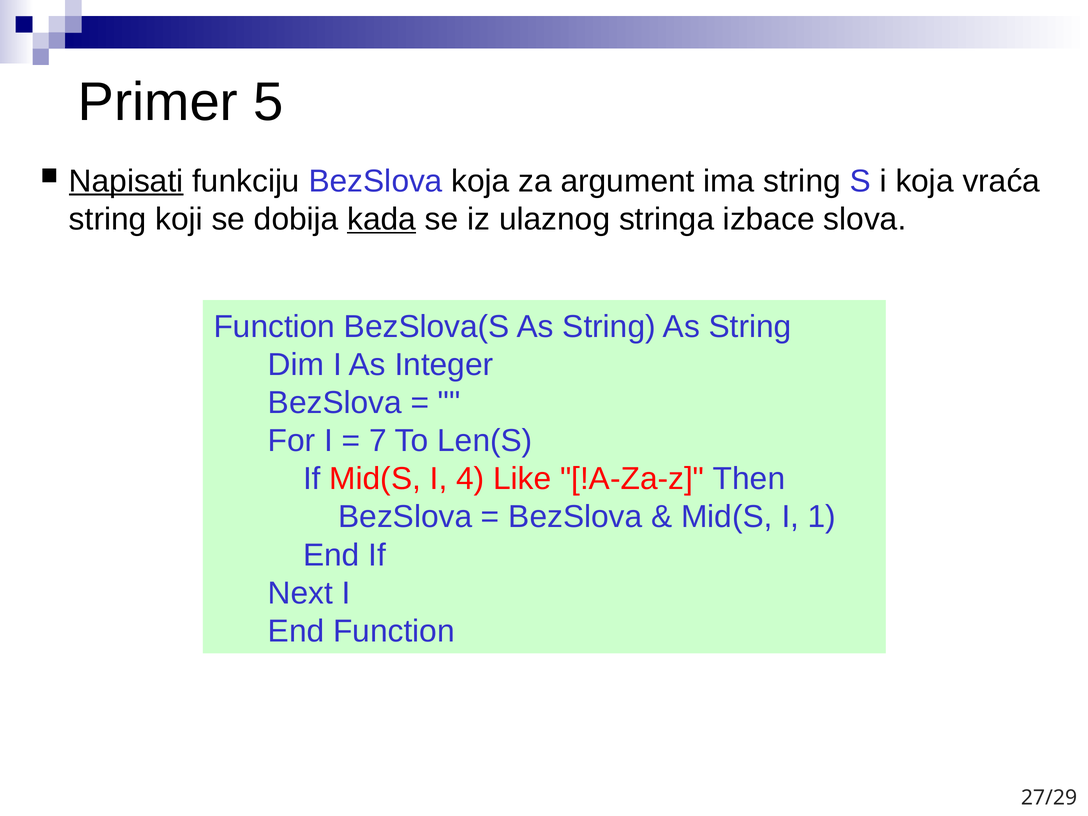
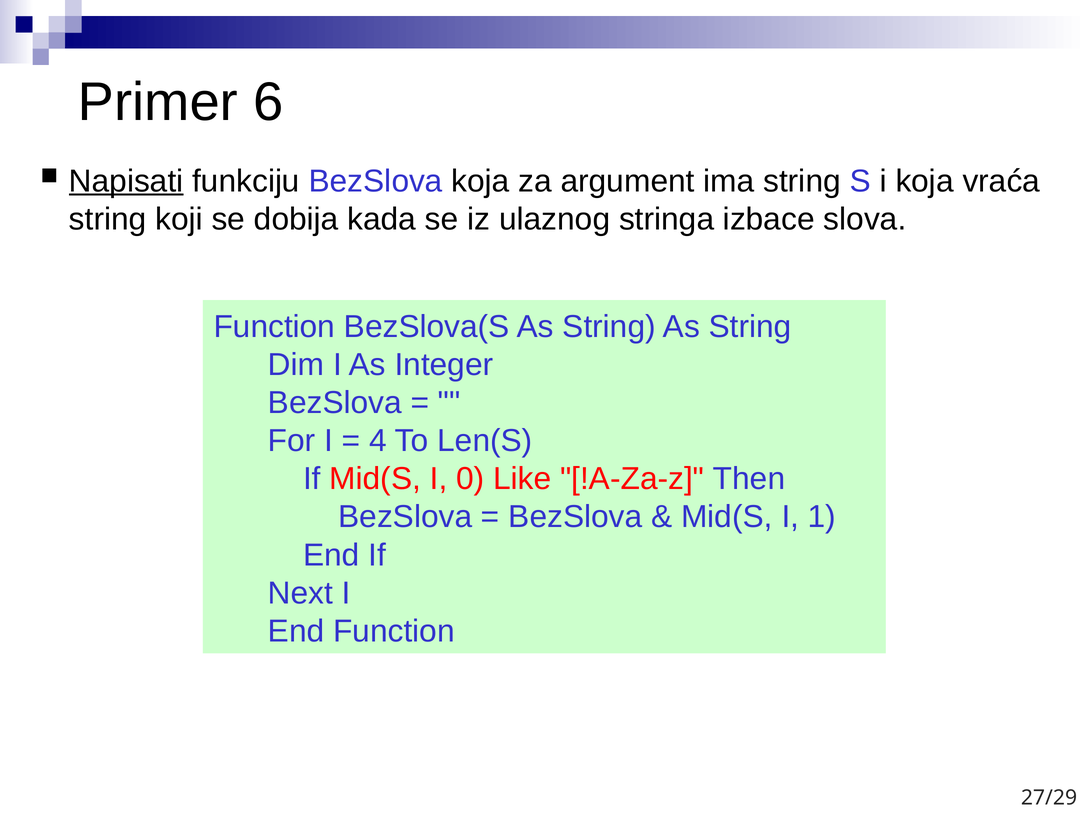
5: 5 -> 6 (268, 102)
kada underline: present -> none (382, 219)
7: 7 -> 4 (378, 441)
4: 4 -> 0 (470, 479)
